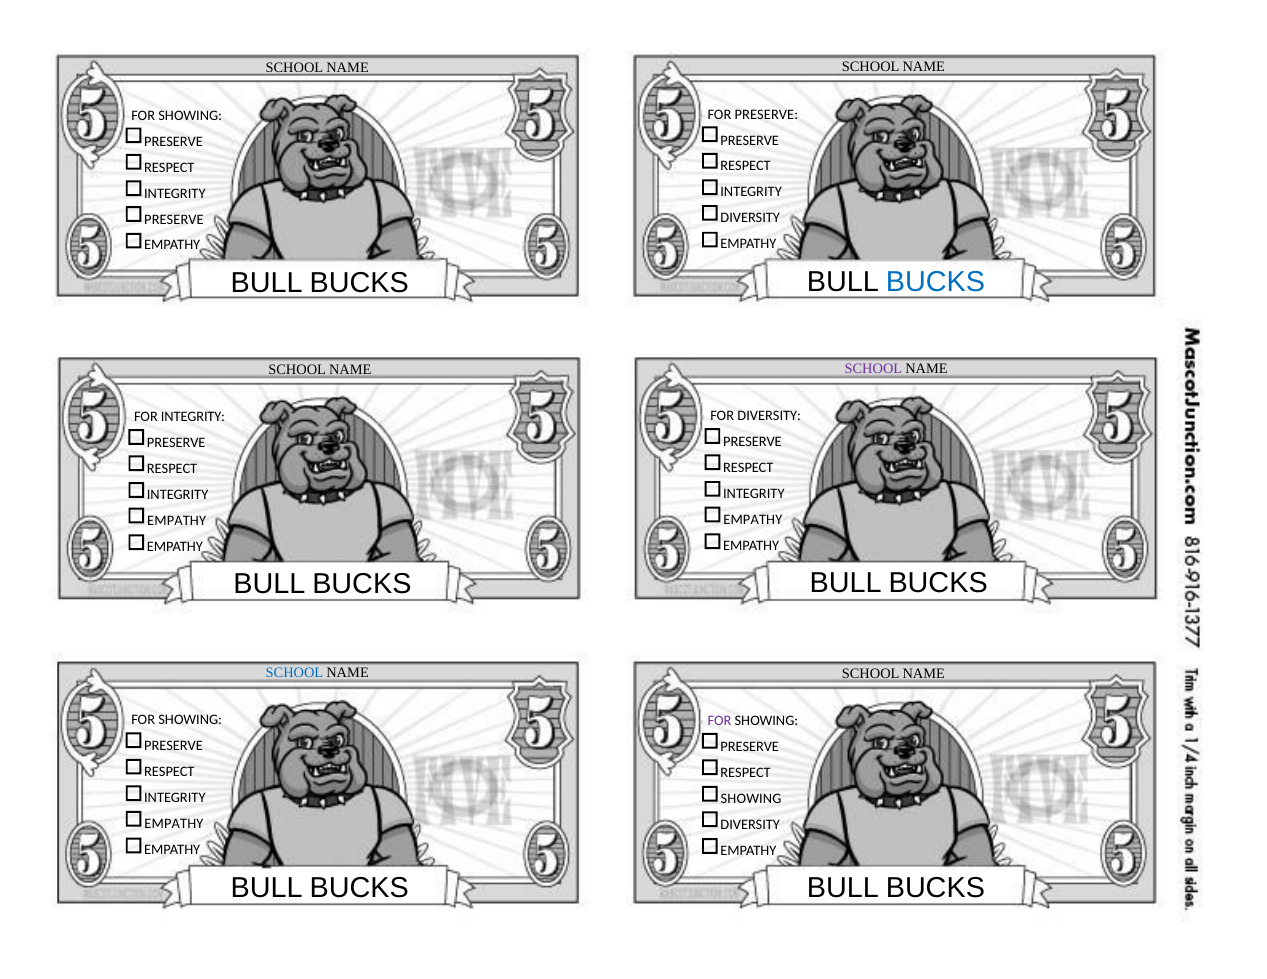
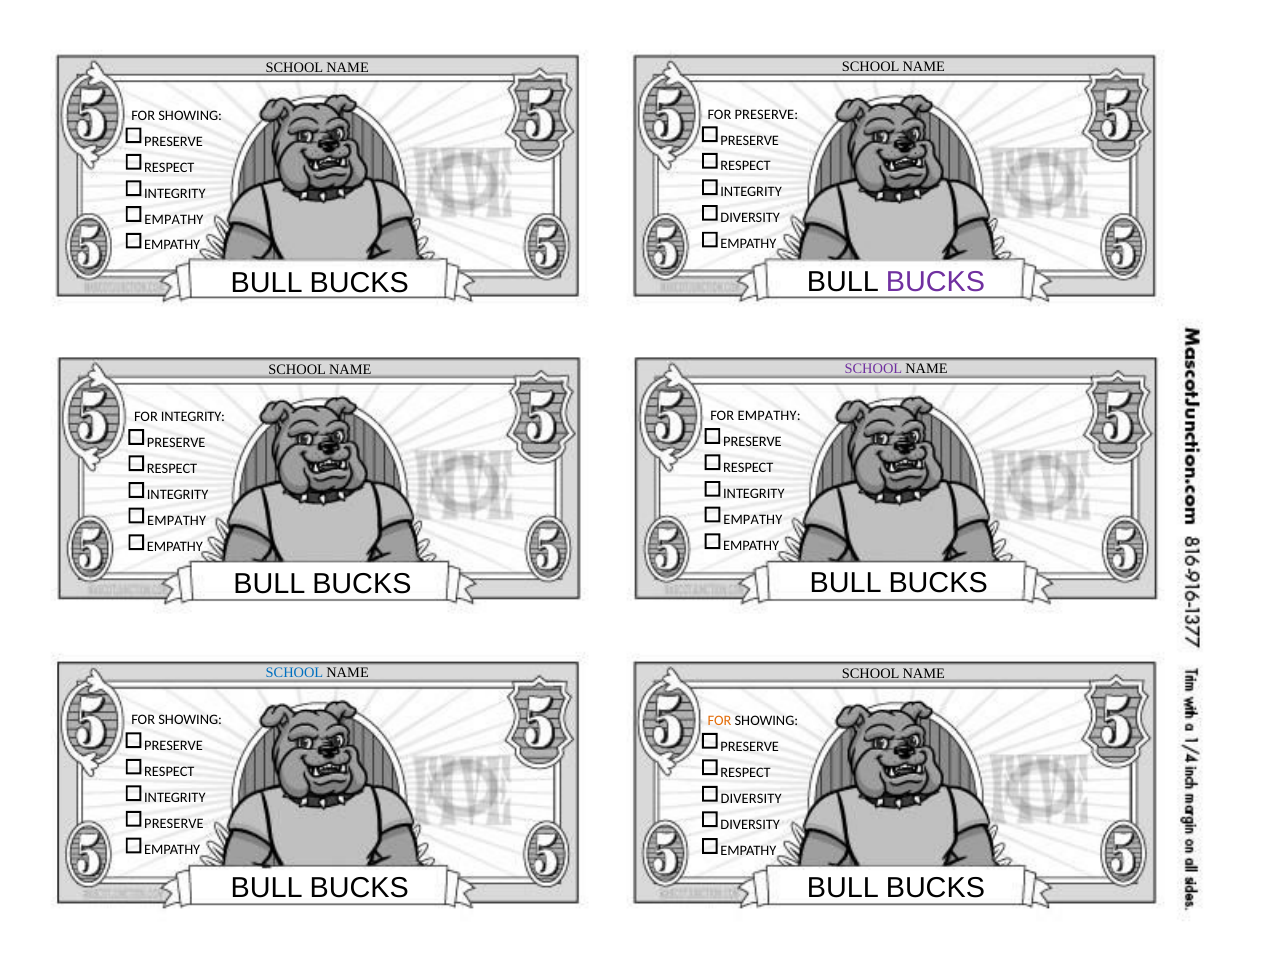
PRESERVE: PRESERVE -> EMPATHY (174, 219)
BUCKS colour: blue -> purple (935, 282)
FOR DIVERSITY: DIVERSITY -> EMPATHY (769, 416)
FOR colour: purple -> orange (720, 721)
SHOWING: SHOWING -> DIVERSITY (751, 799)
EMPATHY: EMPATHY -> PRESERVE (174, 824)
